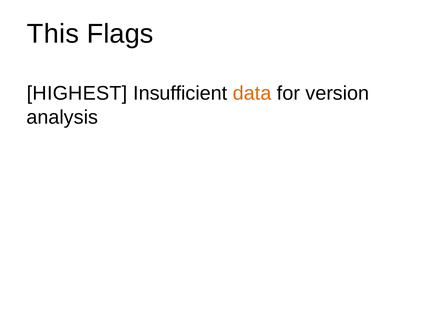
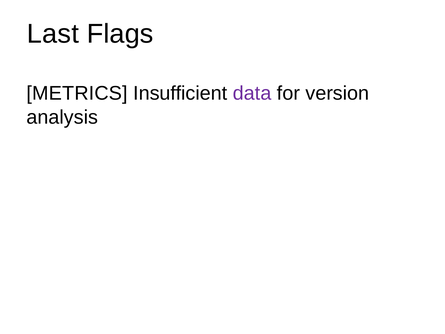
This: This -> Last (53, 34)
HIGHEST: HIGHEST -> METRICS (77, 93)
data colour: orange -> purple (252, 93)
